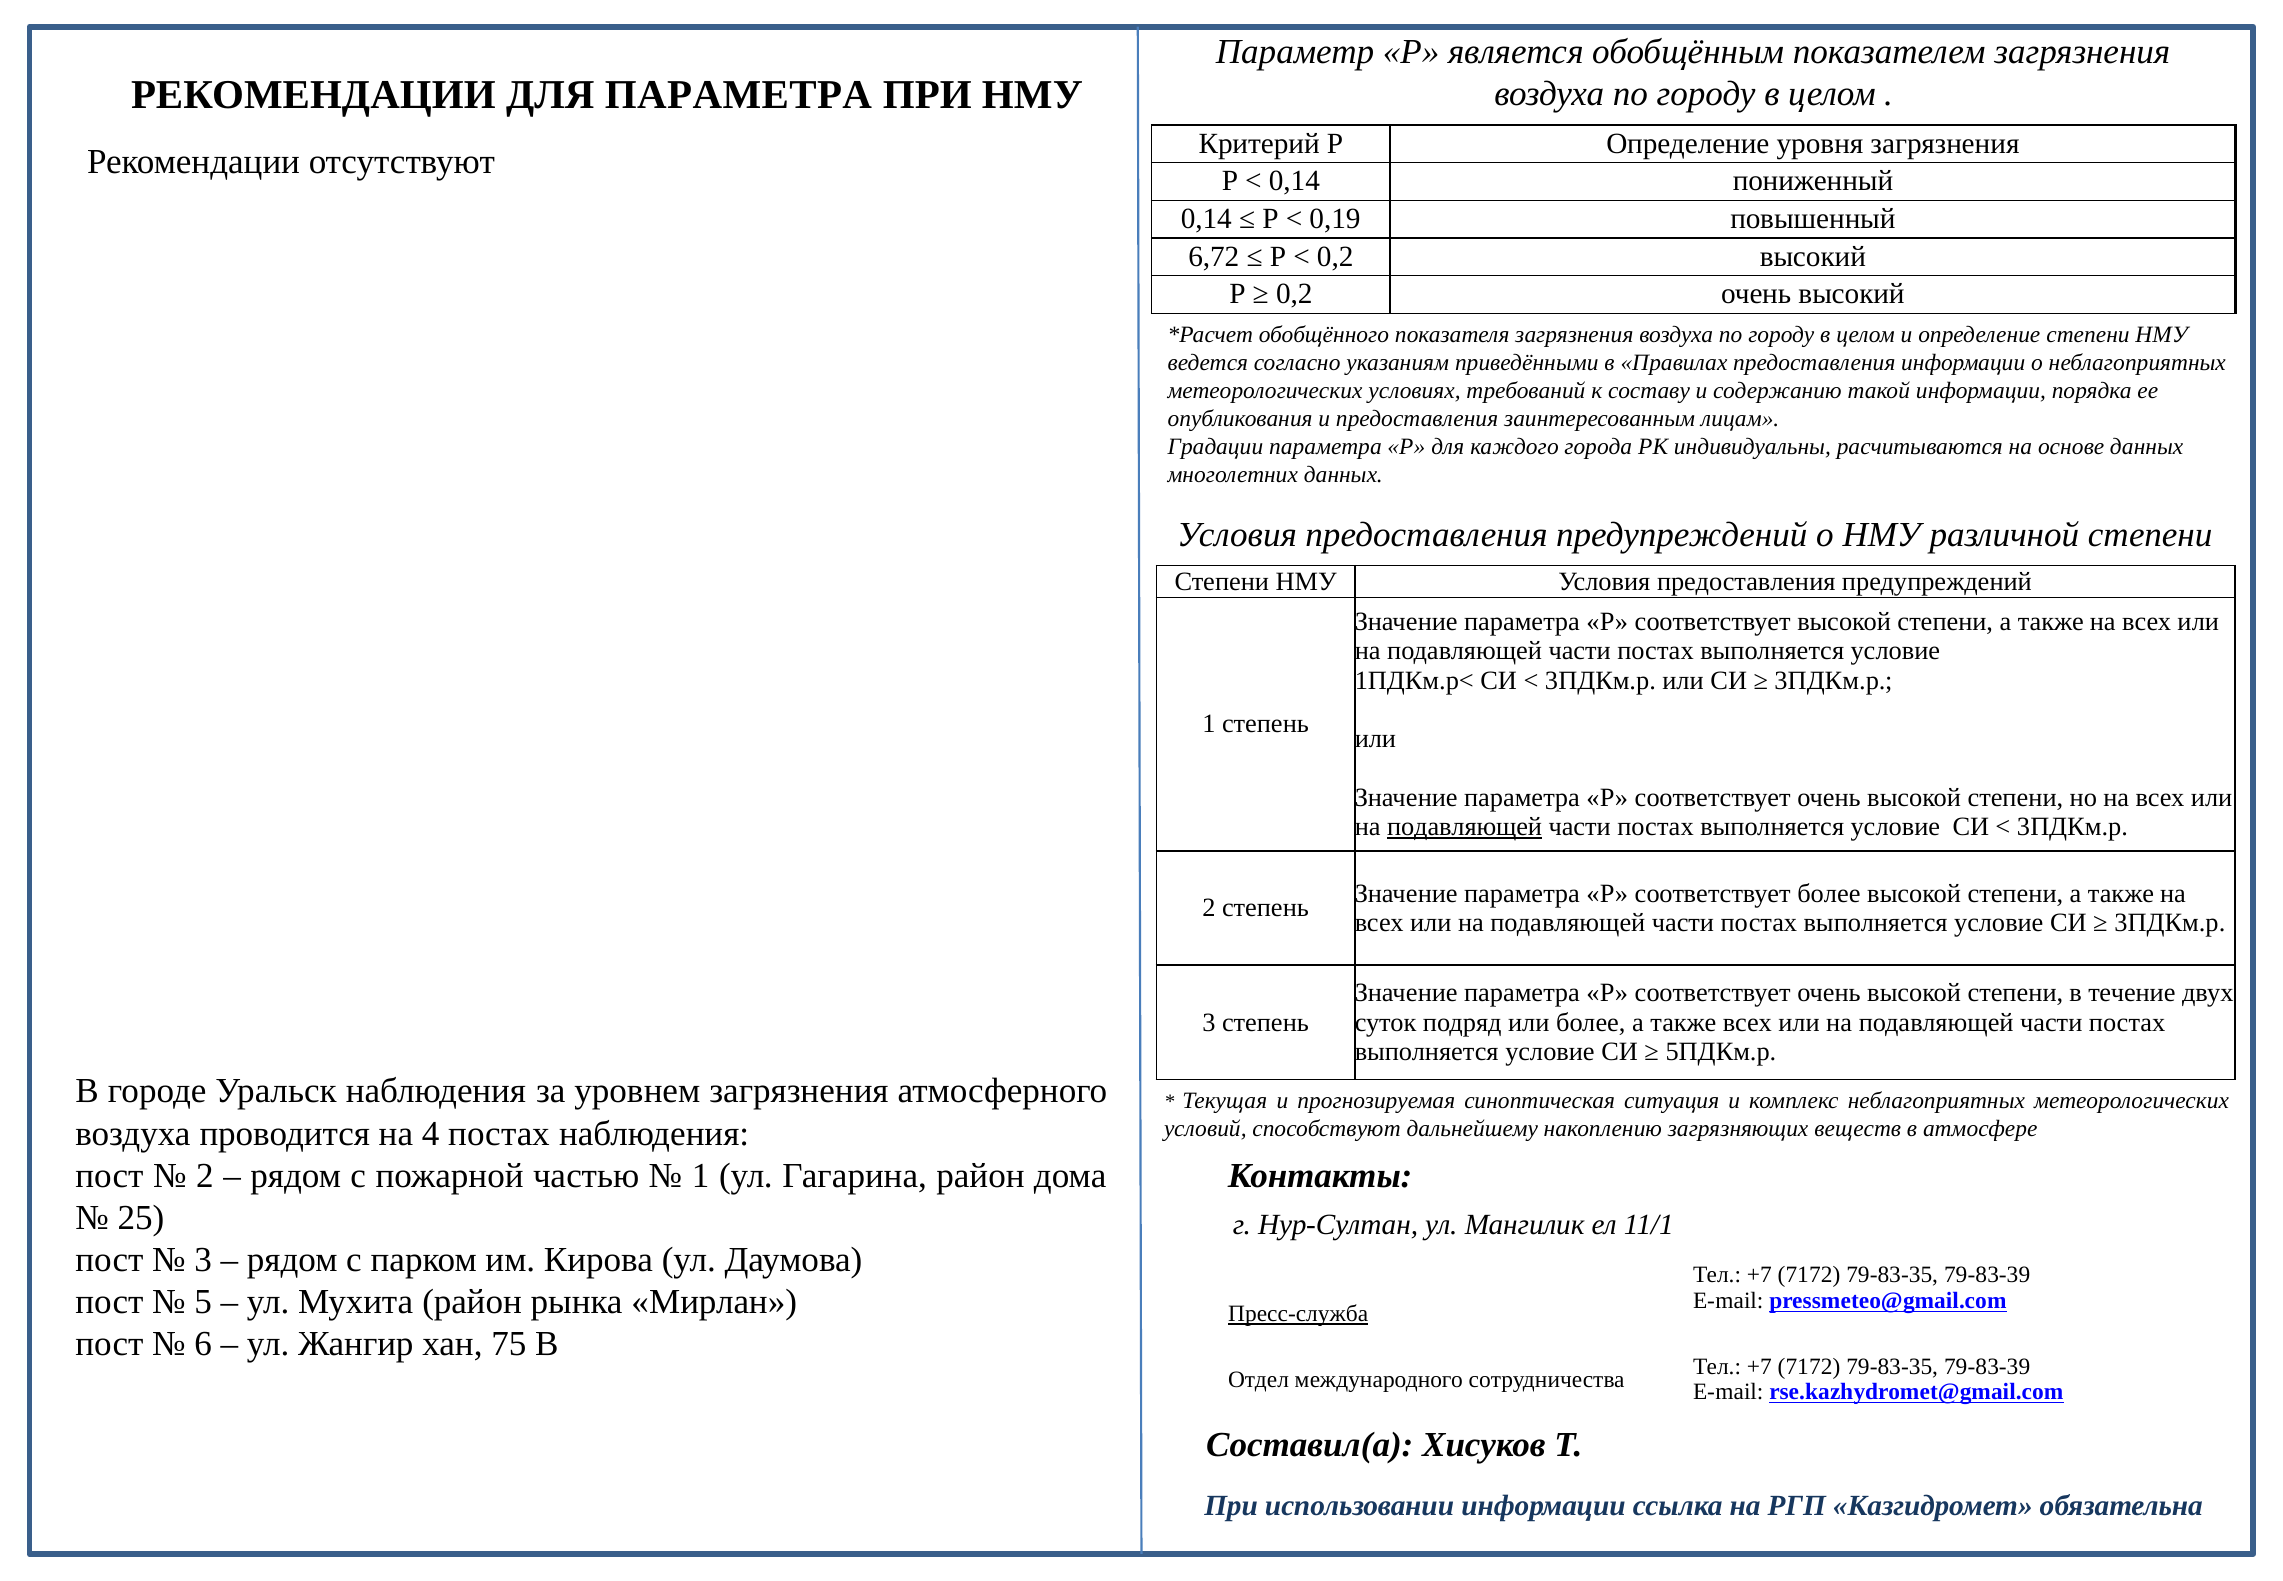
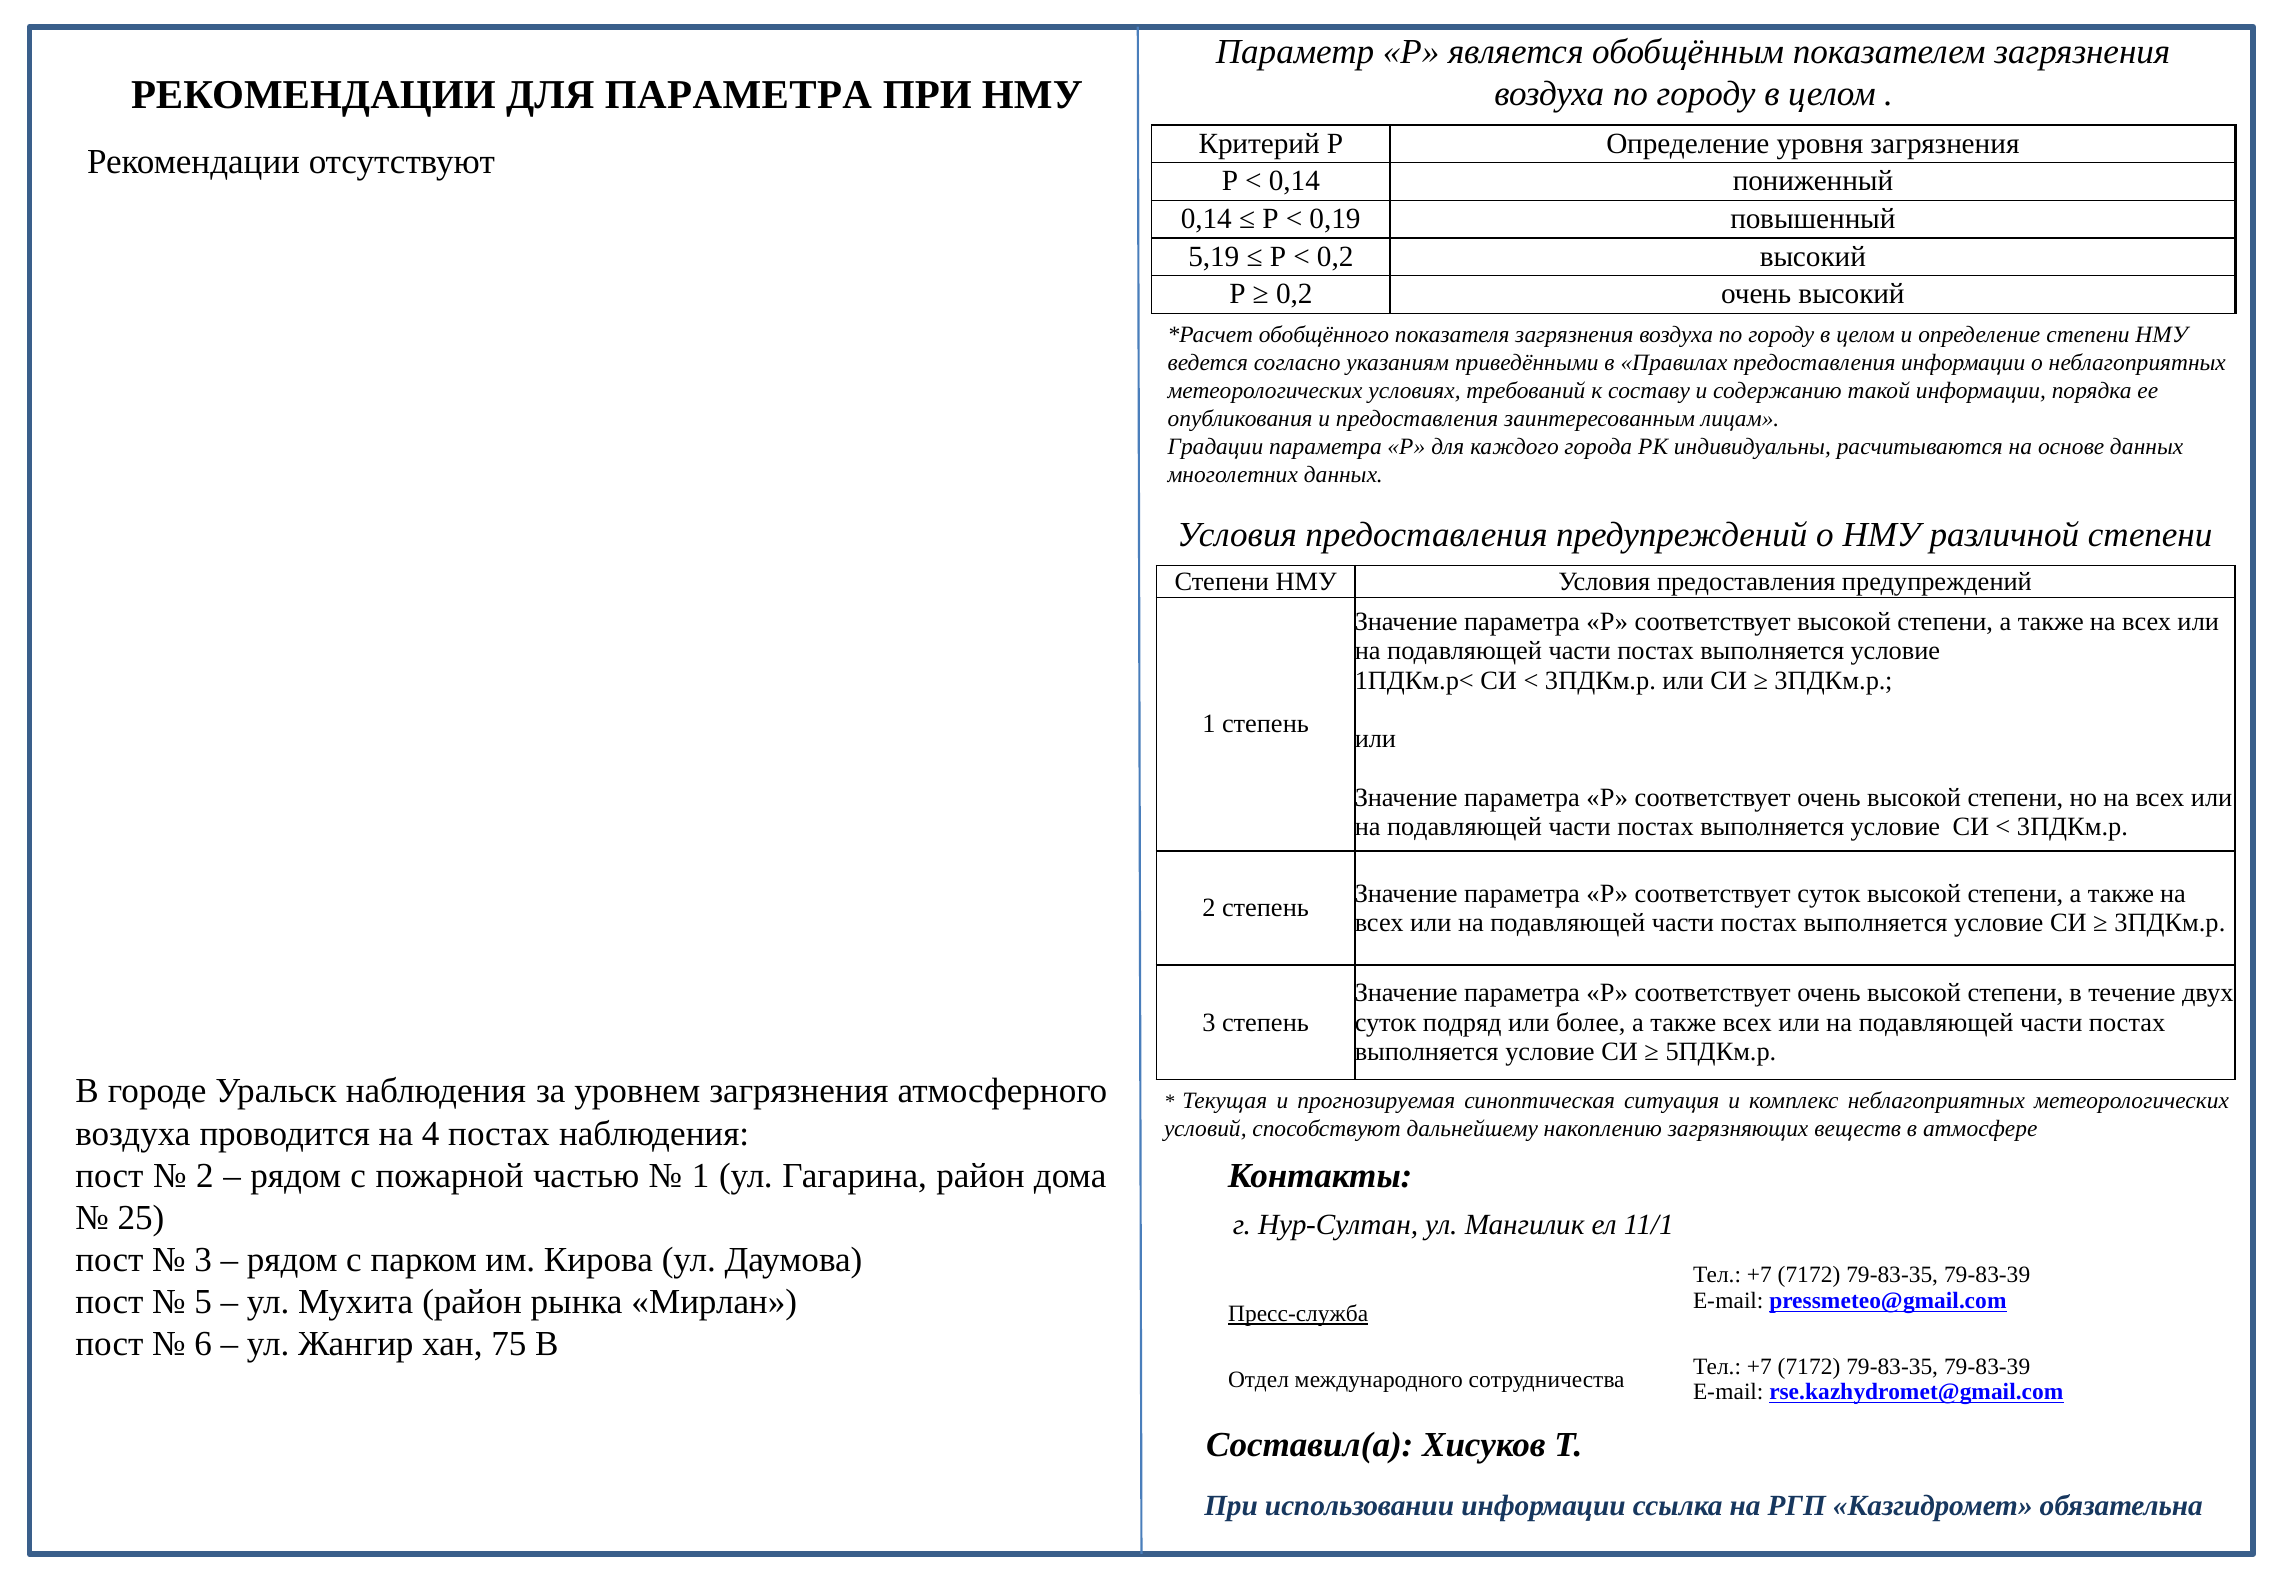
6,72: 6,72 -> 5,19 (1214, 256)
подавляющей underline: present -> none (1465, 826)
соответствует более: более -> суток (1829, 893)
